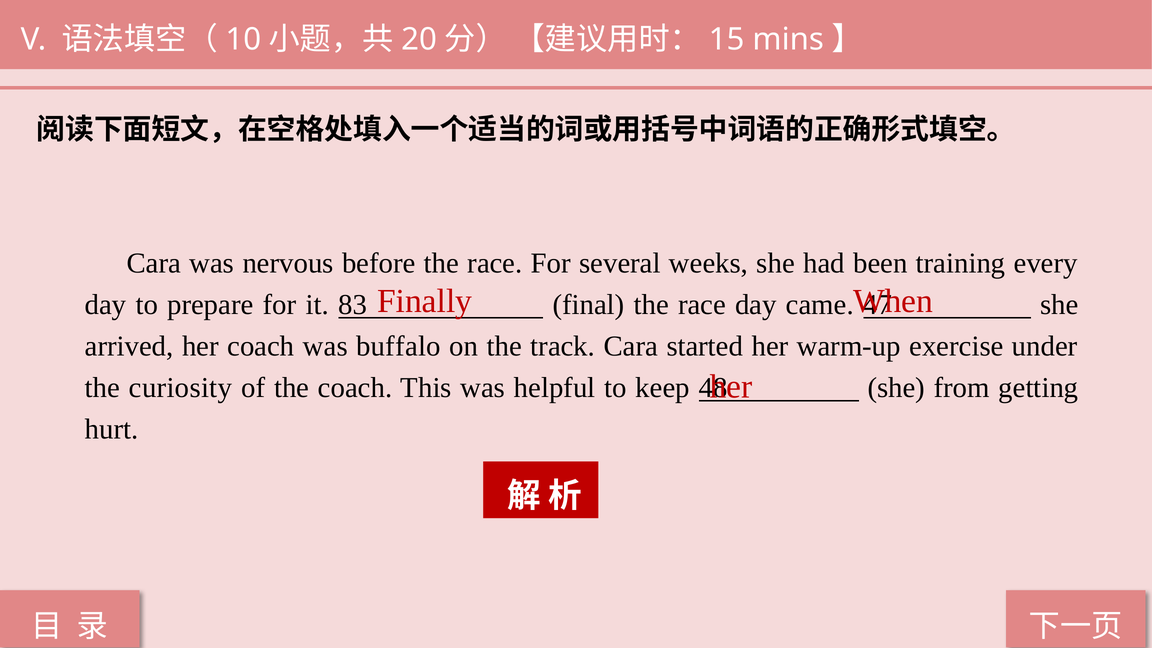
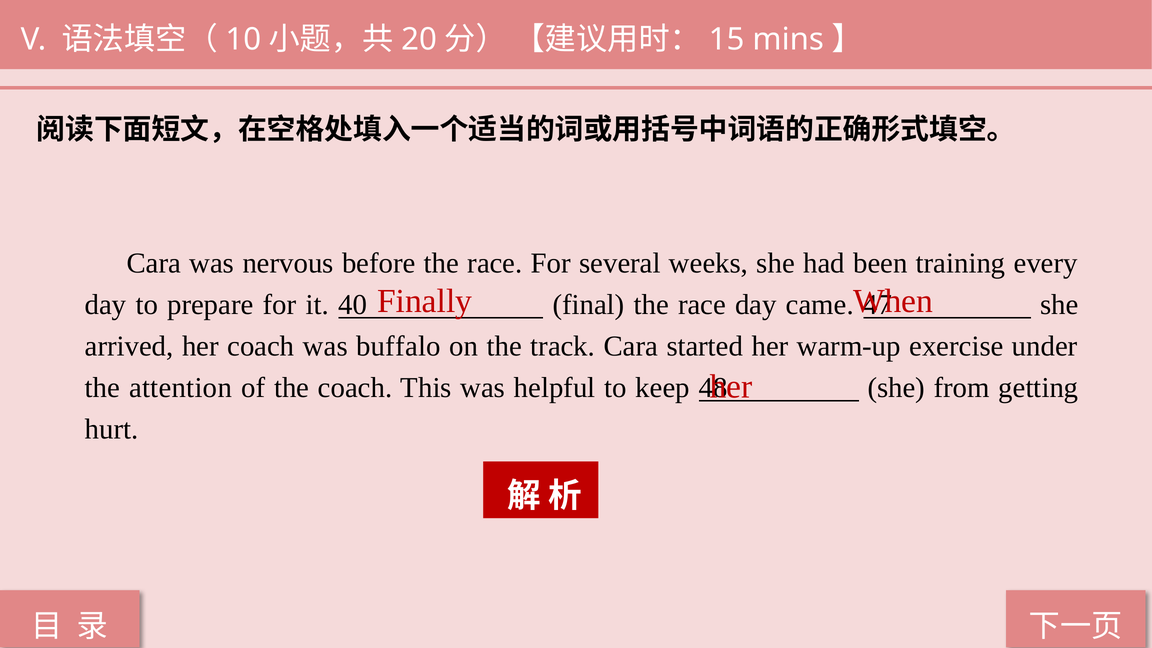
83: 83 -> 40 (353, 305)
curiosity: curiosity -> attention (180, 388)
